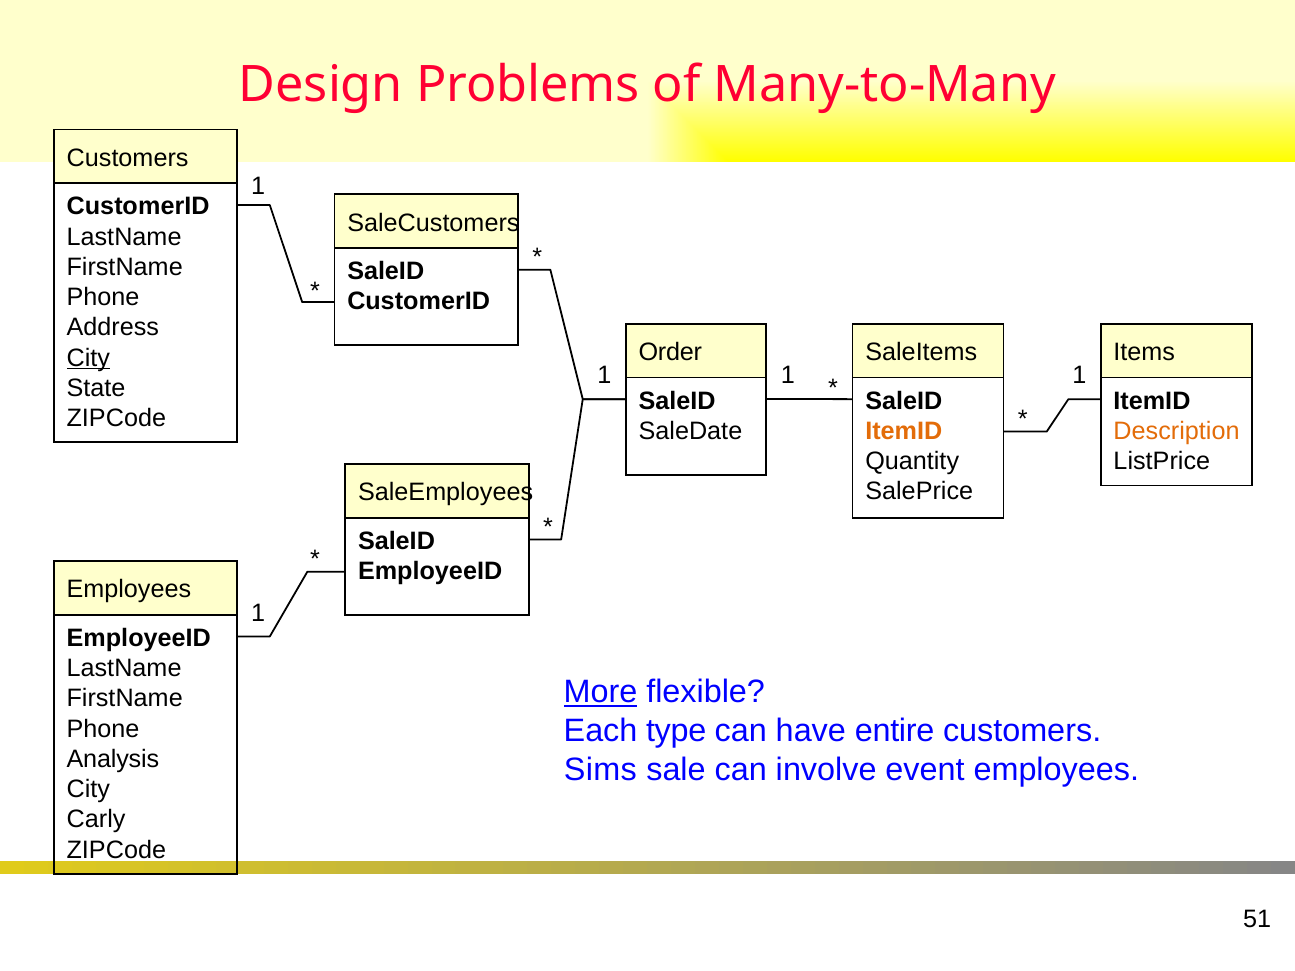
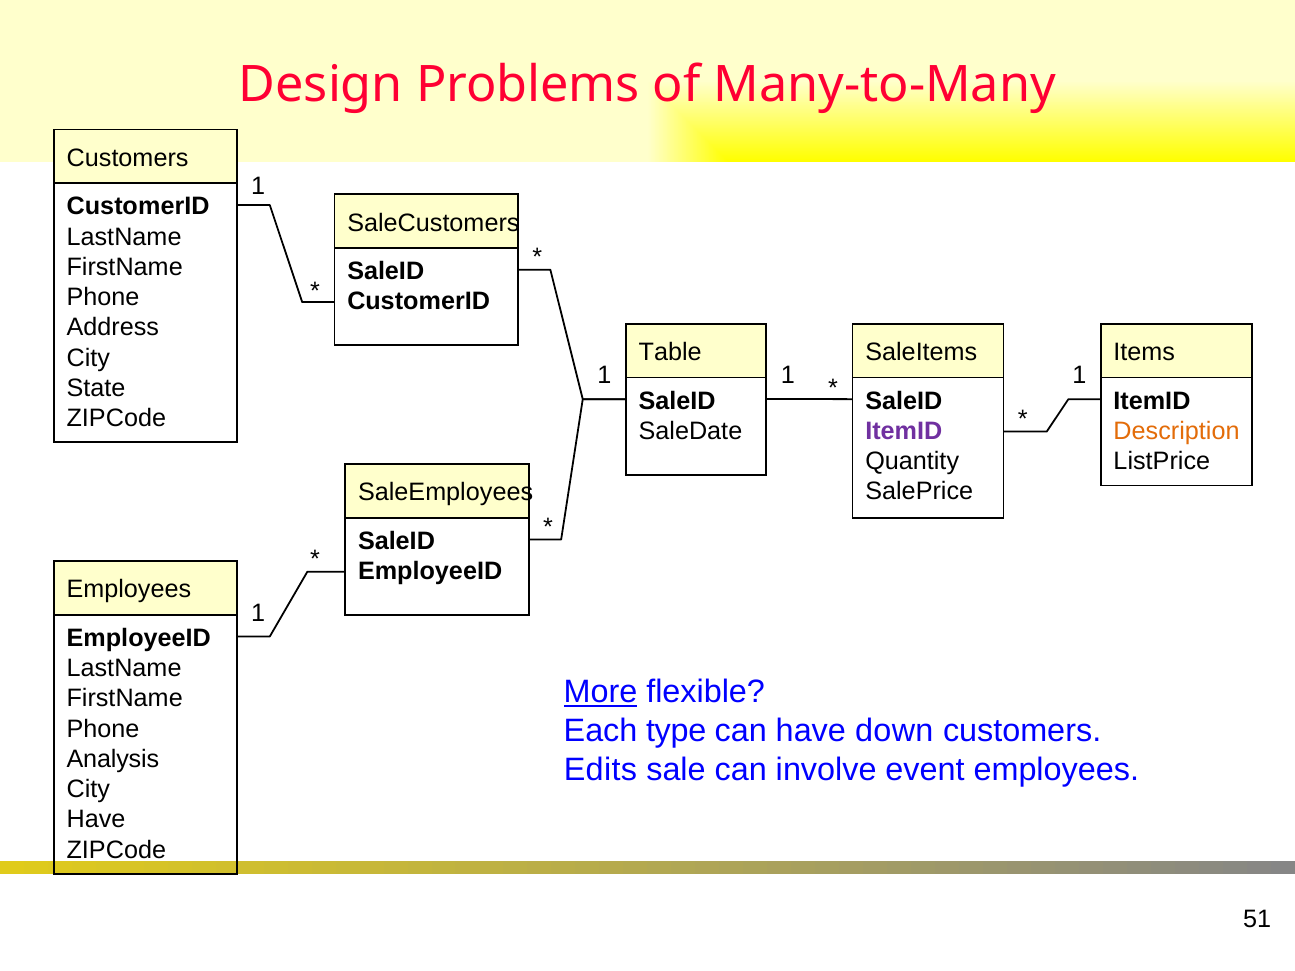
Order: Order -> Table (670, 352)
City underline: present -> none (88, 358)
ItemID colour: orange -> purple (904, 431)
entire: entire -> down (894, 731)
Sims: Sims -> Edits (600, 770)
Carly: Carly -> Have (96, 820)
